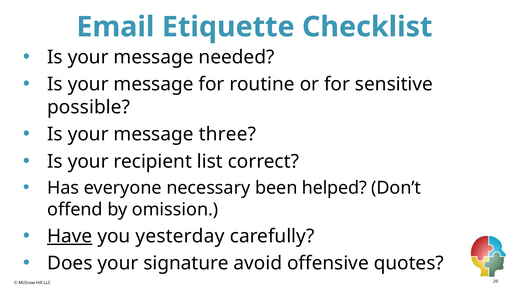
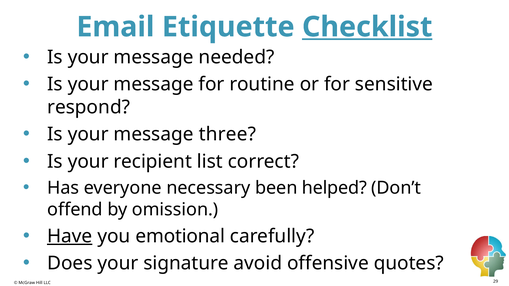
Checklist underline: none -> present (367, 27)
possible: possible -> respond (89, 107)
yesterday: yesterday -> emotional (180, 236)
